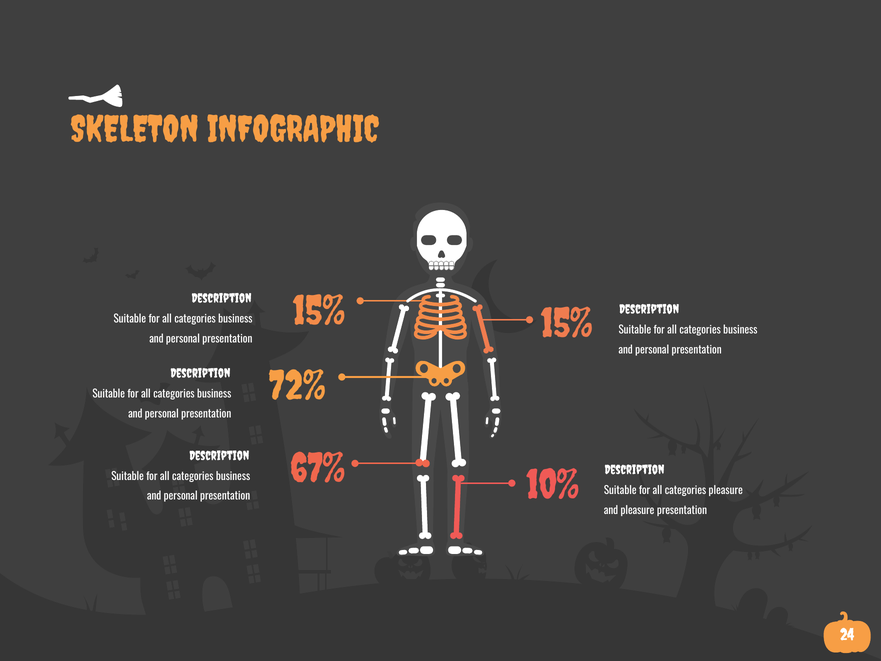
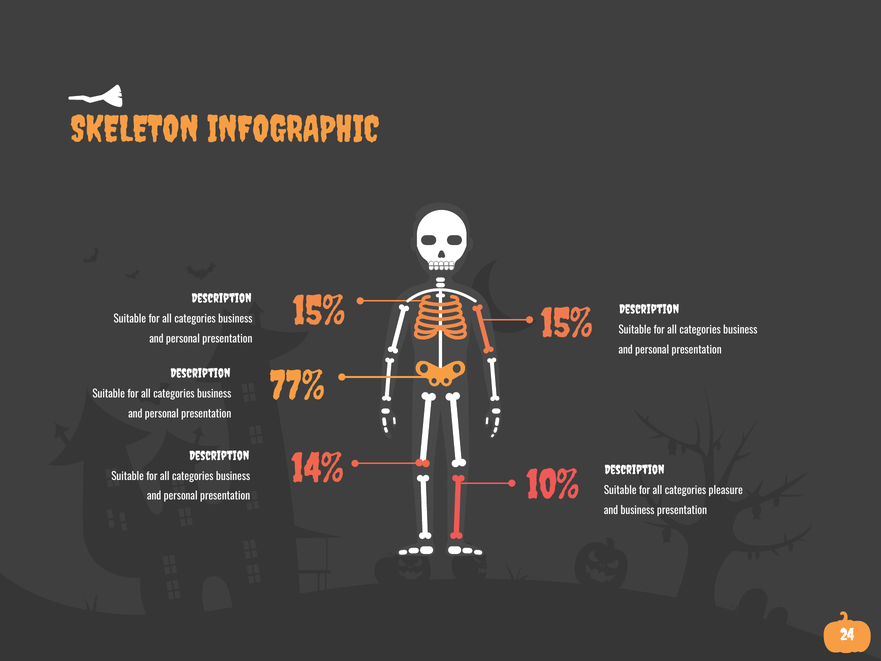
72%: 72% -> 77% (297, 386)
67%: 67% -> 14% (317, 468)
and pleasure: pleasure -> business (638, 510)
